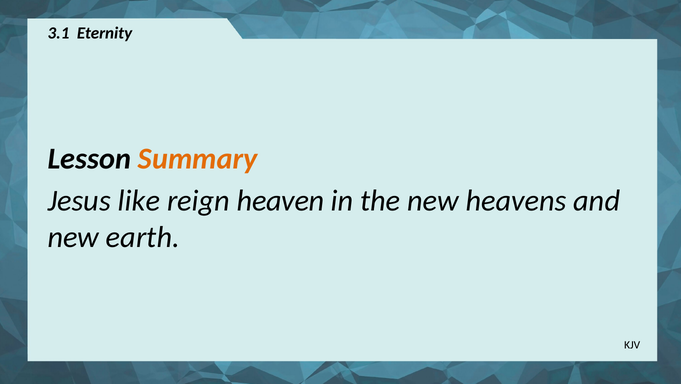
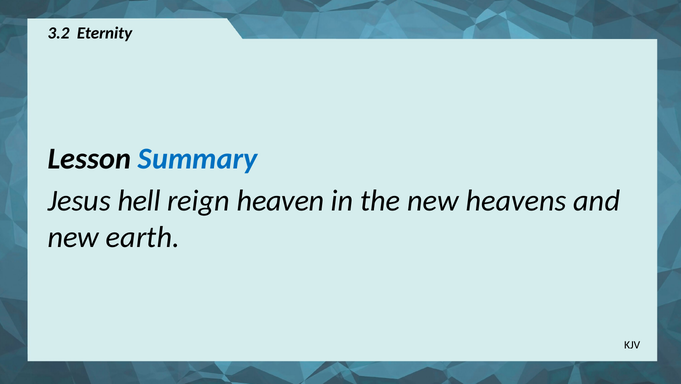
3.1: 3.1 -> 3.2 (58, 33)
Summary colour: orange -> blue (198, 159)
like: like -> hell (139, 201)
